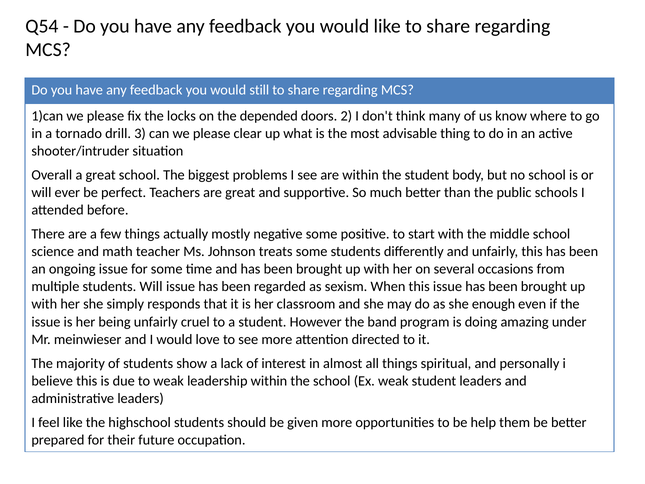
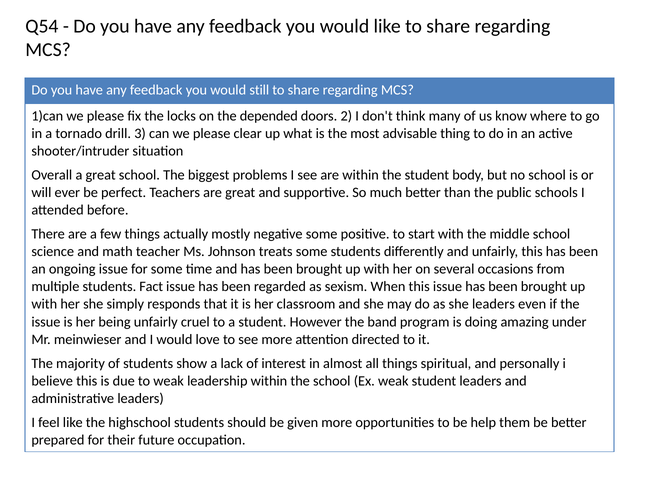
students Will: Will -> Fact (151, 287)
she enough: enough -> leaders (493, 304)
